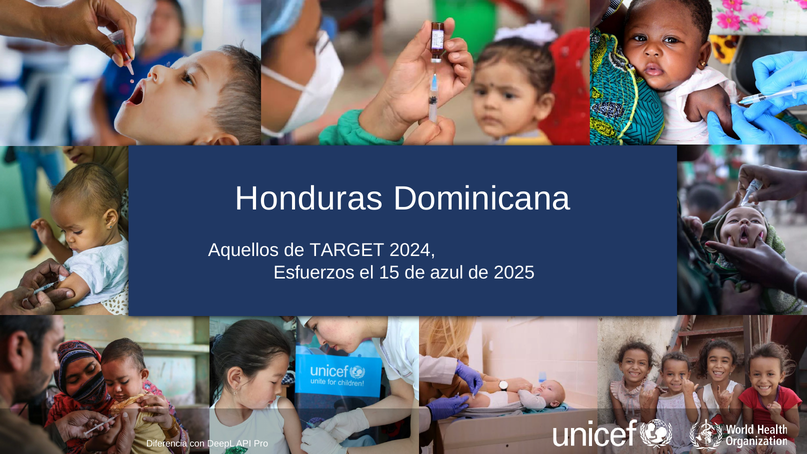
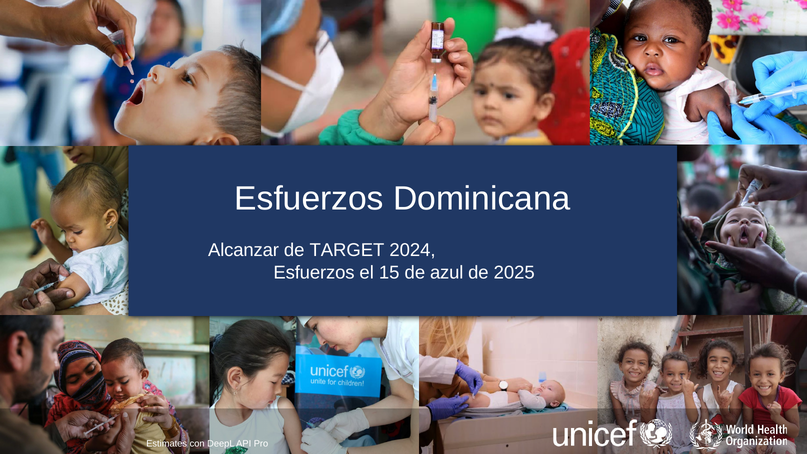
Honduras: Honduras -> Esfuerzos (309, 199)
Aquellos: Aquellos -> Alcanzar (244, 250)
Diferencia: Diferencia -> Estimates (167, 444)
